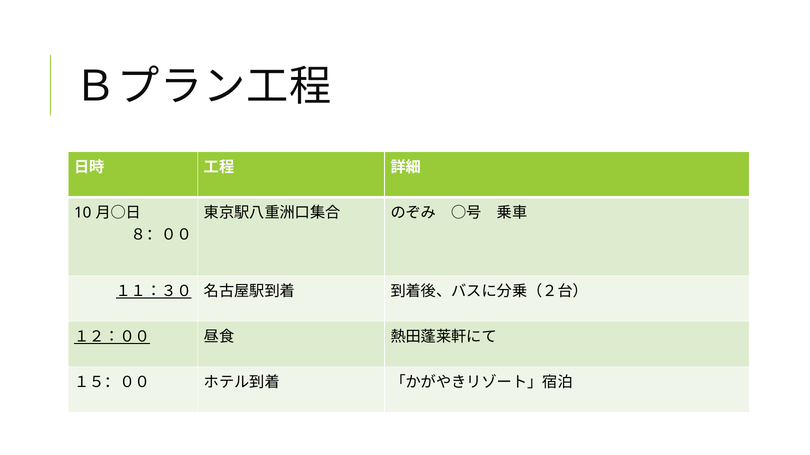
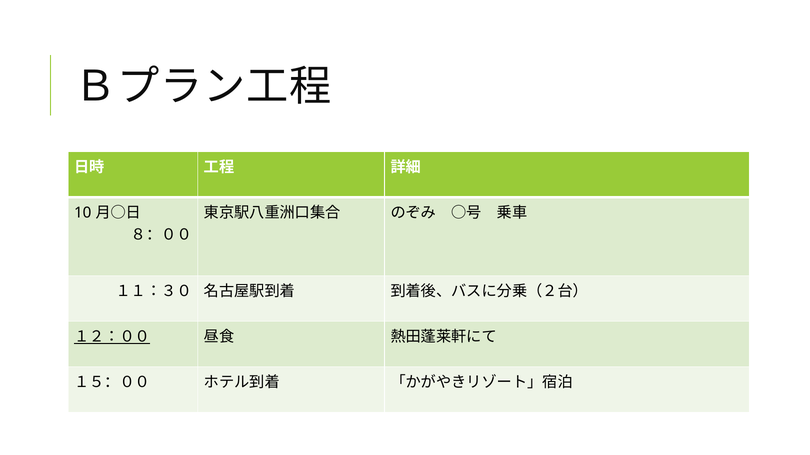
１１：３０ underline: present -> none (154, 292)
